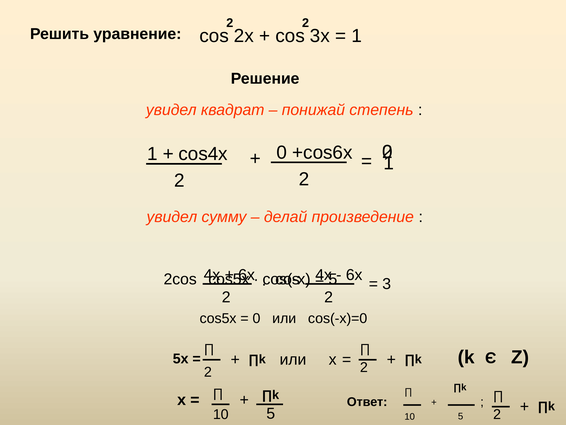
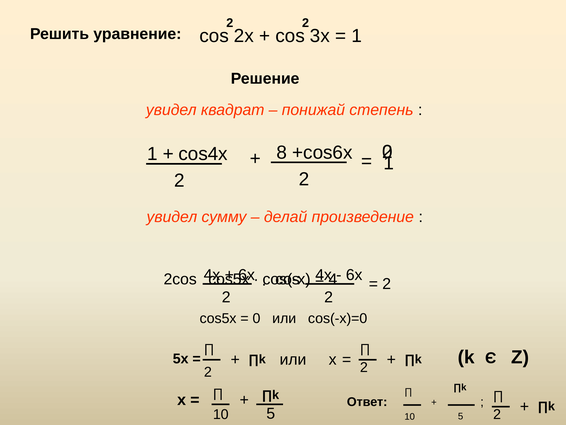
0: 0 -> 8 (282, 152)
5: 5 -> 4 (333, 279)
3: 3 -> 2 (387, 284)
